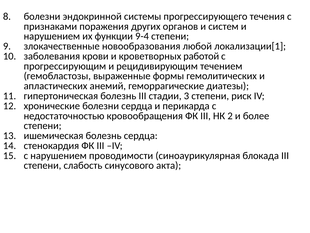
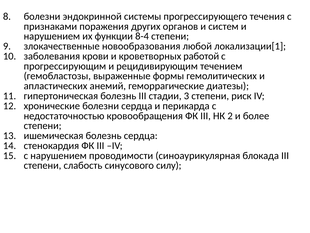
9-4: 9-4 -> 8-4 (142, 36)
акта: акта -> силу (169, 165)
